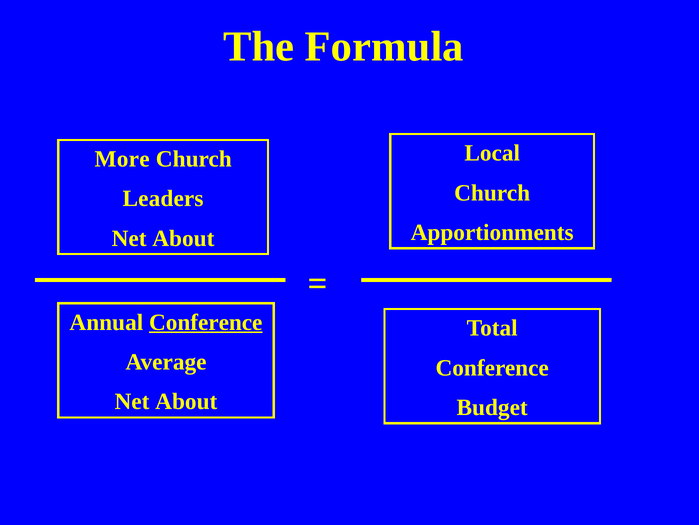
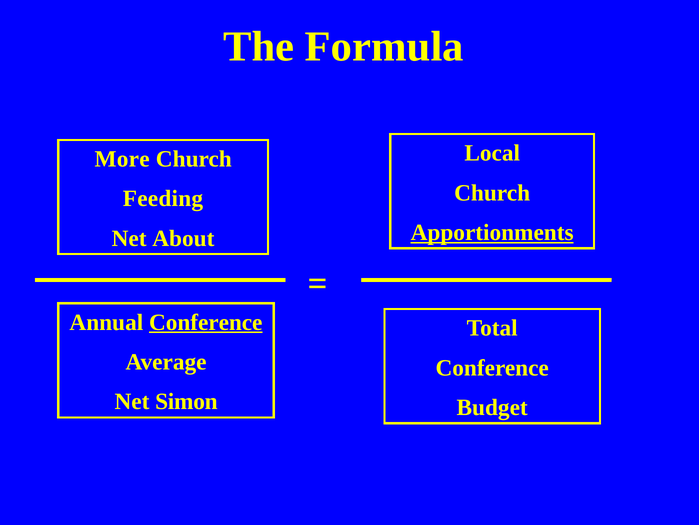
Leaders: Leaders -> Feeding (163, 198)
Apportionments underline: none -> present (492, 232)
About: About -> Simon (186, 401)
